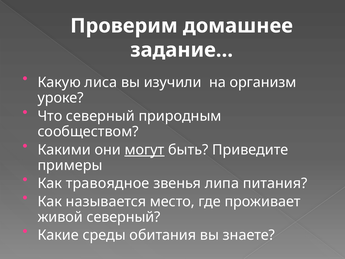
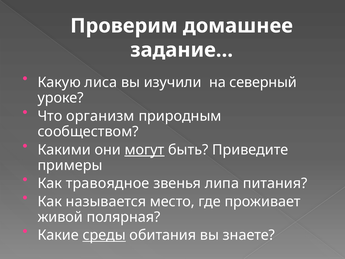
организм: организм -> северный (263, 82)
Что северный: северный -> организм (100, 116)
живой северный: северный -> полярная (123, 217)
среды underline: none -> present (104, 235)
